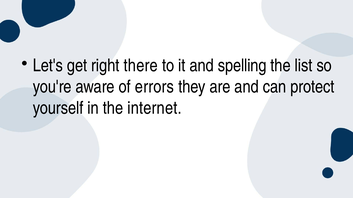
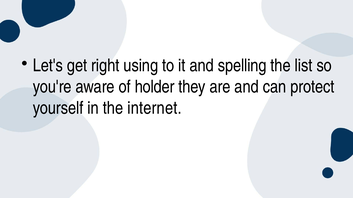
there: there -> using (141, 66)
errors: errors -> holder (155, 87)
